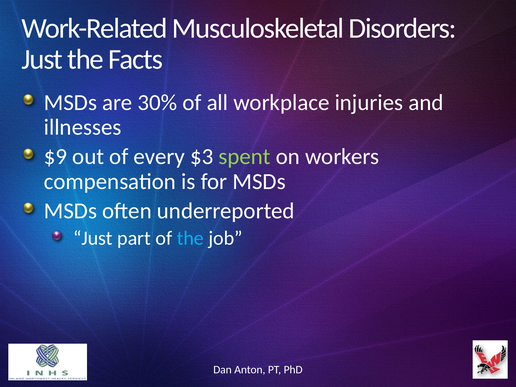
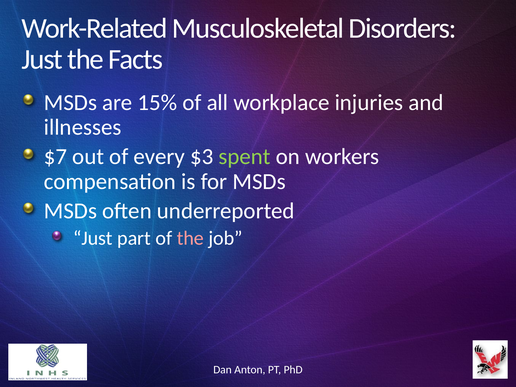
30%: 30% -> 15% (157, 102)
$9: $9 -> $7 (55, 157)
the colour: light blue -> pink (190, 238)
